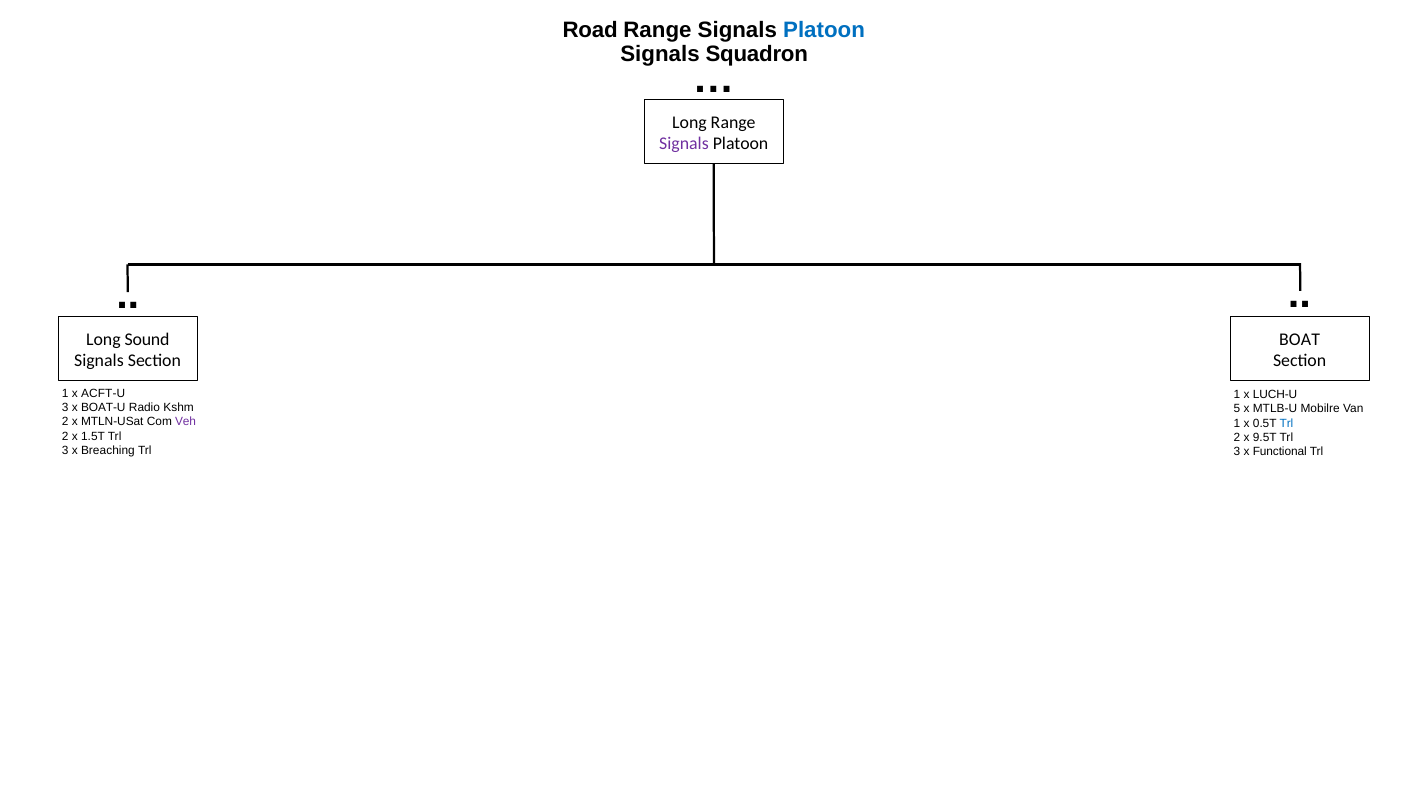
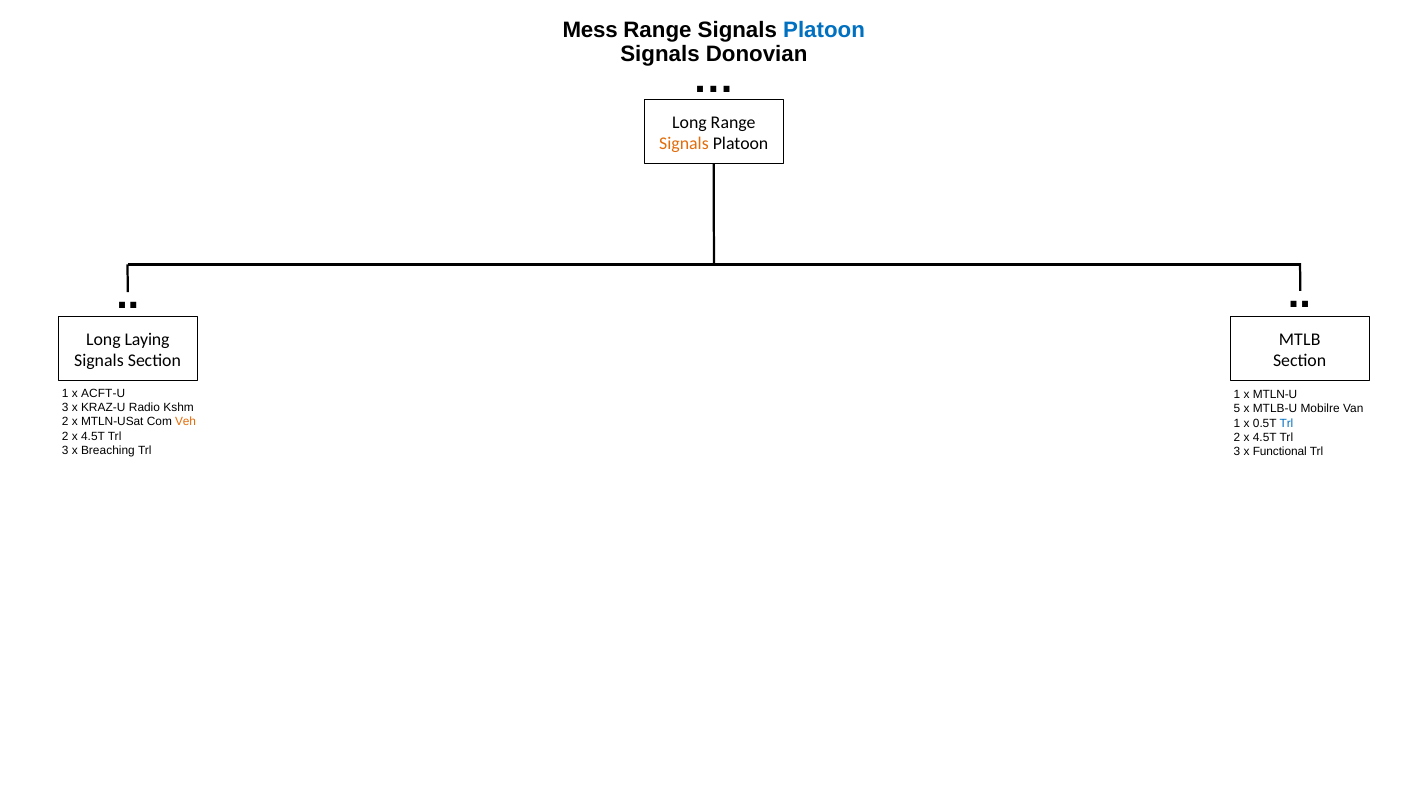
Road: Road -> Mess (590, 30)
Squadron: Squadron -> Donovian (757, 54)
Signals colour: purple -> orange (684, 144)
Sound: Sound -> Laying (147, 339)
BOAT: BOAT -> MTLB (1300, 339)
LUCH-U: LUCH-U -> MTLN-U (1275, 395)
BOAT-U: BOAT-U -> KRAZ-U (103, 408)
Veh colour: purple -> orange (186, 422)
1.5T: 1.5T -> 4.5T (93, 436)
9.5T: 9.5T -> 4.5T (1265, 437)
